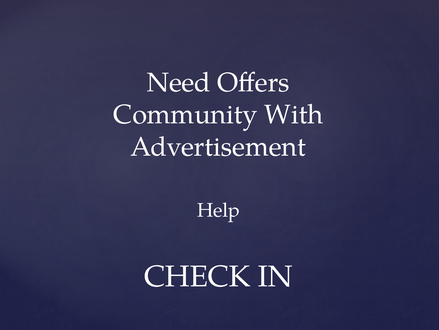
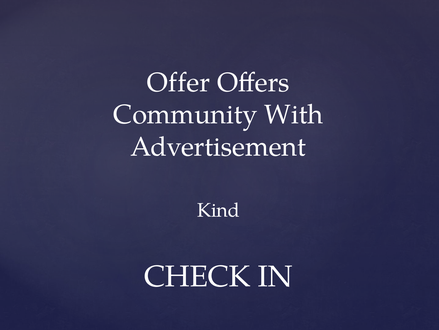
Need: Need -> Offer (179, 82)
Help: Help -> Kind (218, 210)
